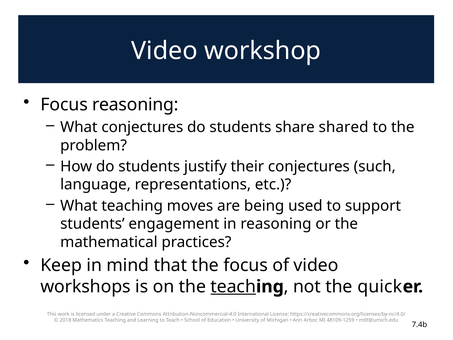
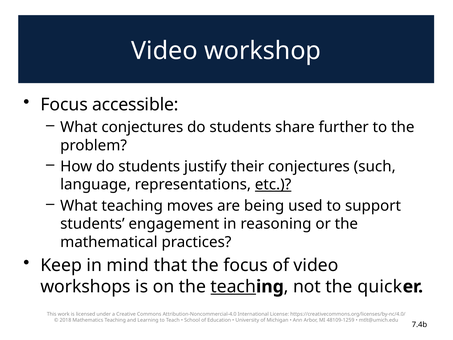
Focus reasoning: reasoning -> accessible (135, 105)
shared: shared -> further (344, 127)
etc underline: none -> present (273, 185)
